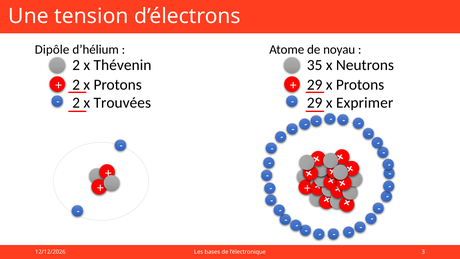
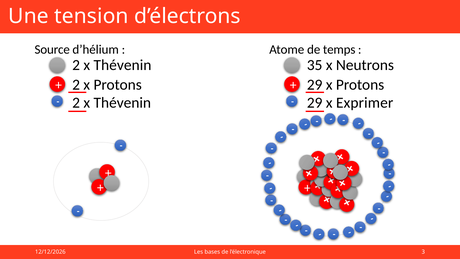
Dipôle: Dipôle -> Source (52, 50)
noyau: noyau -> temps (339, 50)
Trouvées: Trouvées -> Thévenin (122, 103)
